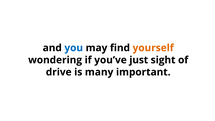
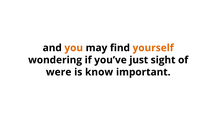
you colour: blue -> orange (74, 48)
drive: drive -> were (59, 72)
many: many -> know (99, 72)
